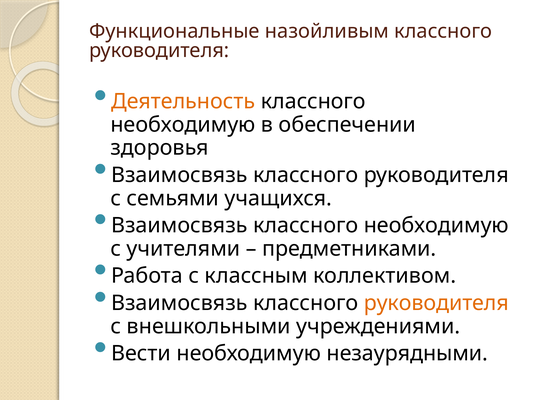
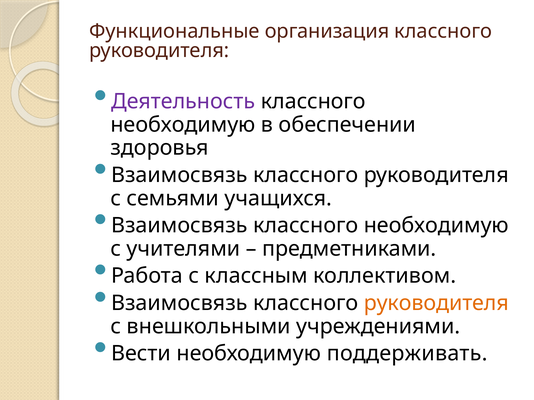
назойливым: назойливым -> организация (327, 31)
Деятельность colour: orange -> purple (183, 102)
незаурядными: незаурядными -> поддерживать (407, 354)
